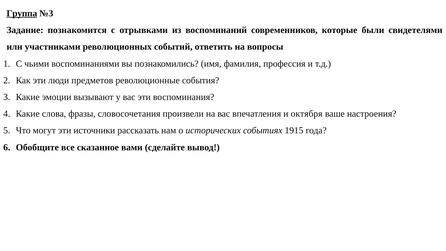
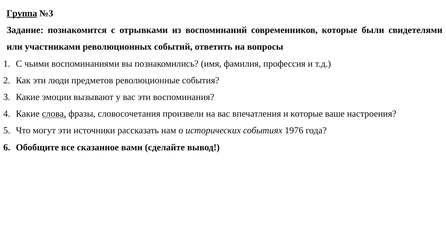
слова underline: none -> present (54, 114)
и октября: октября -> которые (307, 114)
1915: 1915 -> 1976 (294, 131)
